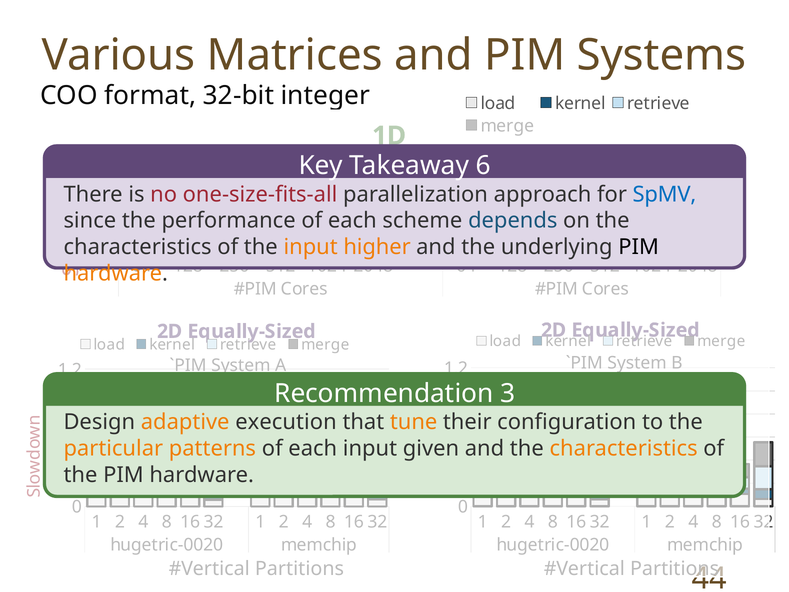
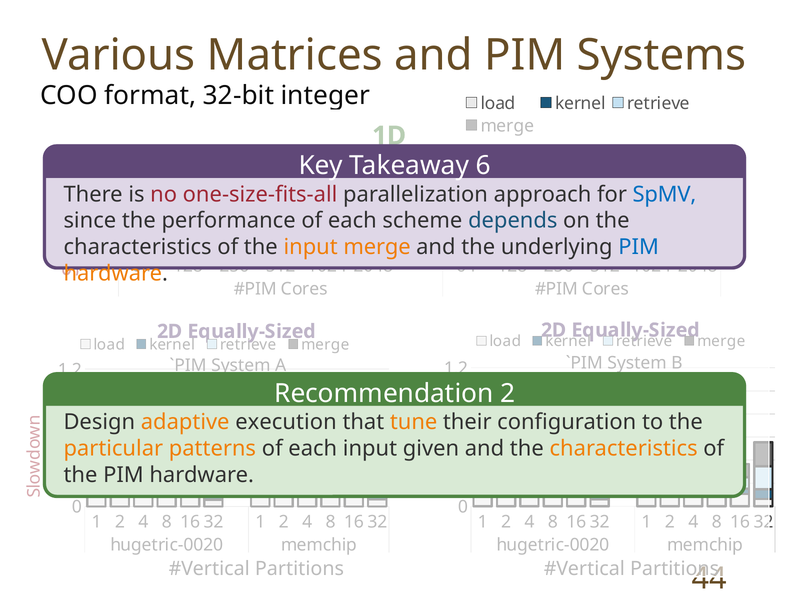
input higher: higher -> merge (377, 247)
PIM colour: black -> blue (639, 247)
Recommendation 3: 3 -> 2 (508, 393)
